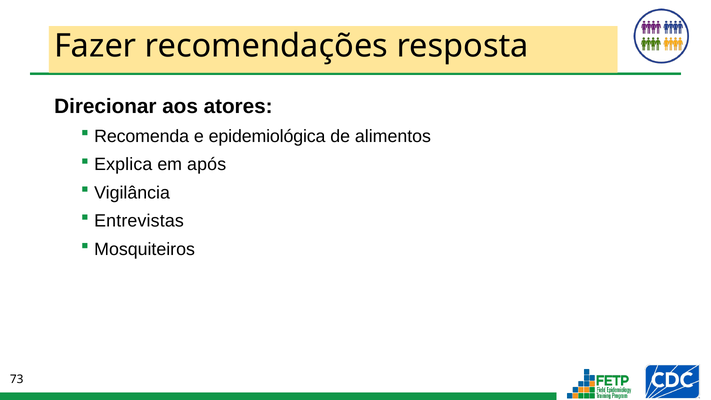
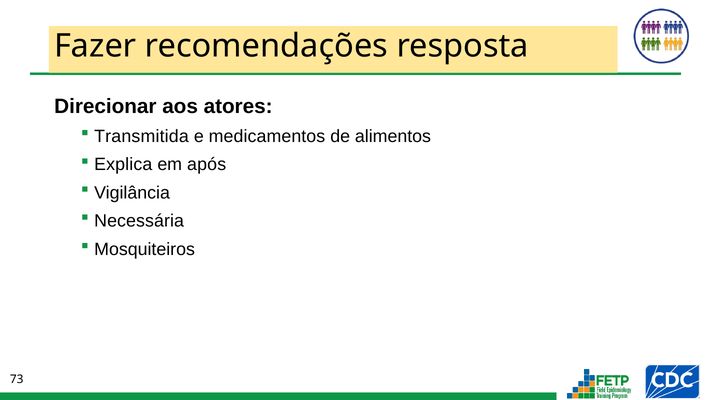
Recomenda: Recomenda -> Transmitida (142, 136)
epidemiológica: epidemiológica -> medicamentos (267, 136)
Entrevistas: Entrevistas -> Necessária (139, 221)
